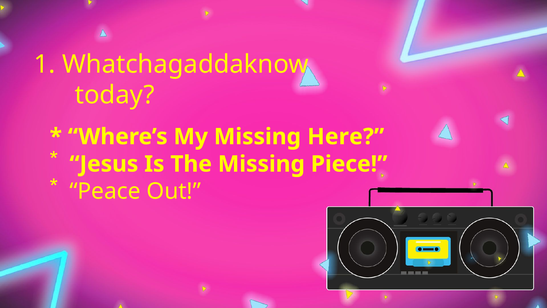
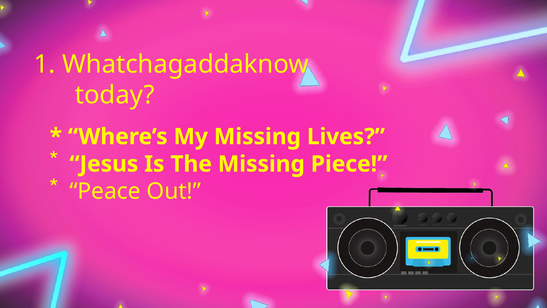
Here: Here -> Lives (346, 137)
